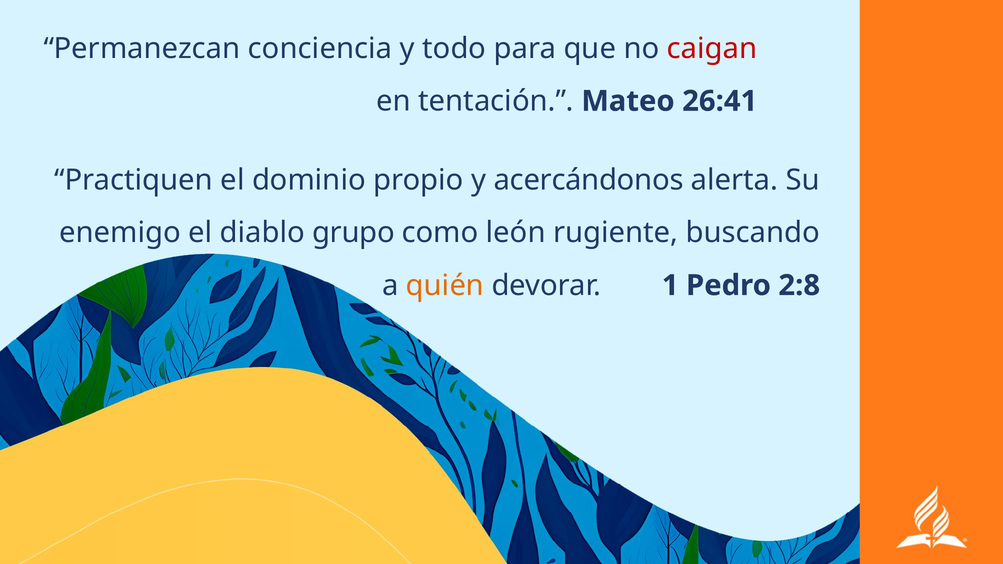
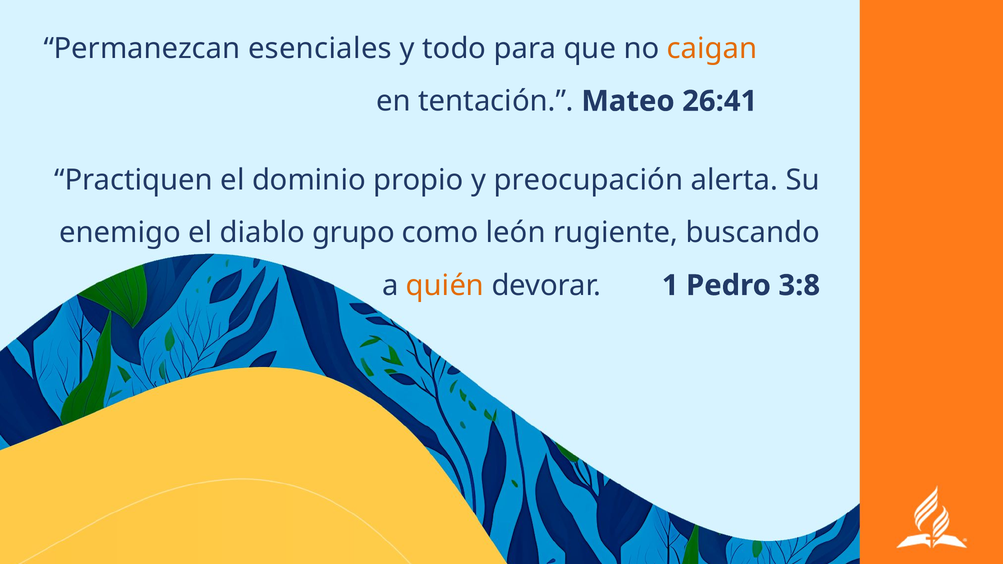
conciencia: conciencia -> esenciales (320, 49)
caigan colour: red -> orange (712, 49)
acercándonos: acercándonos -> preocupación (588, 180)
2:8: 2:8 -> 3:8 (799, 286)
